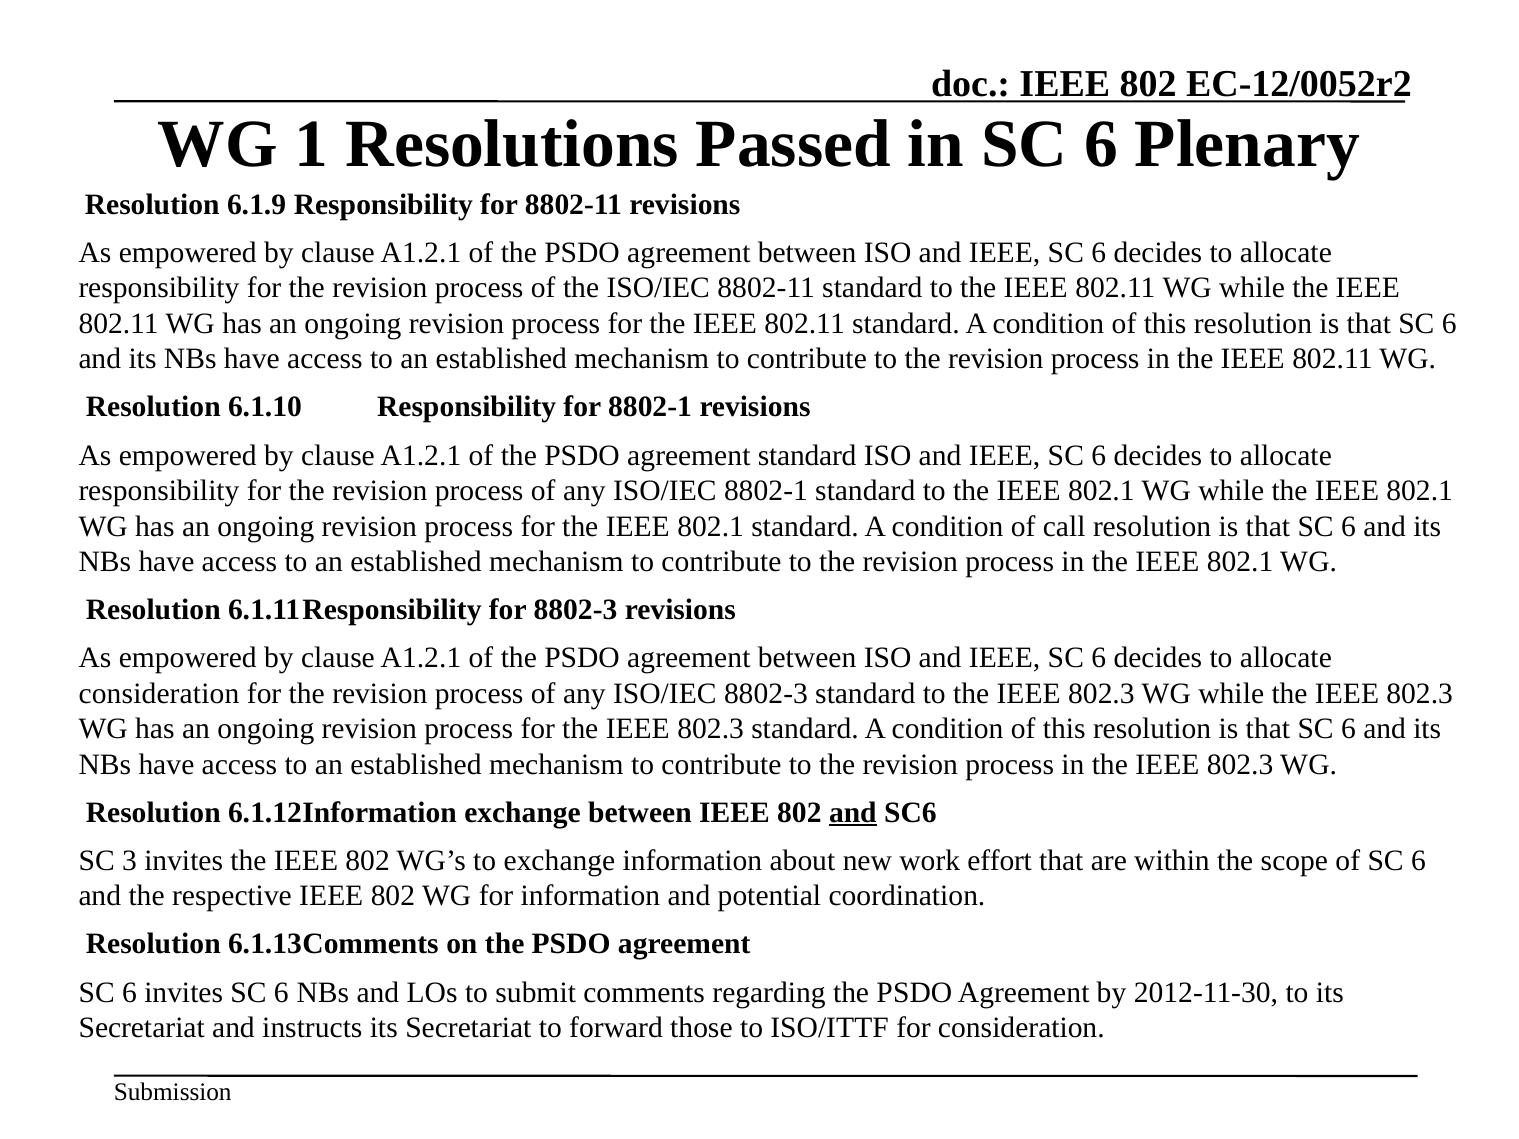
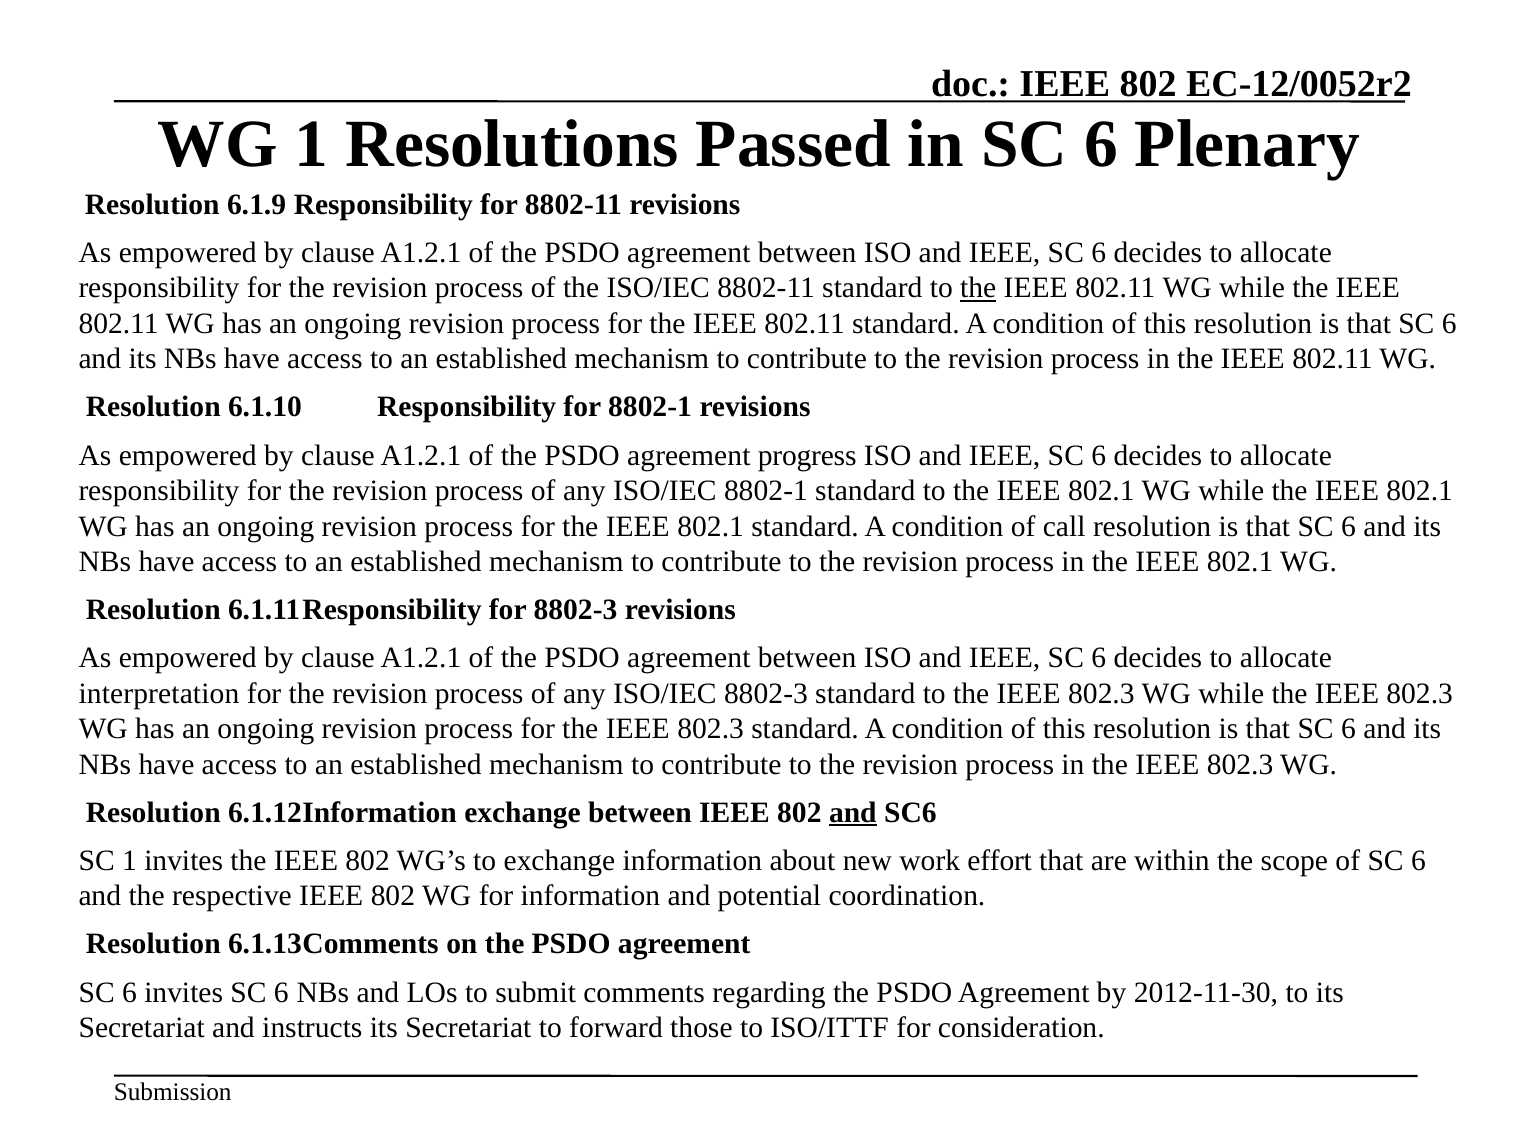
the underline: none -> present (978, 288)
agreement standard: standard -> progress (807, 455)
consideration: consideration -> interpretation (159, 694)
SC 3: 3 -> 1 (129, 861)
